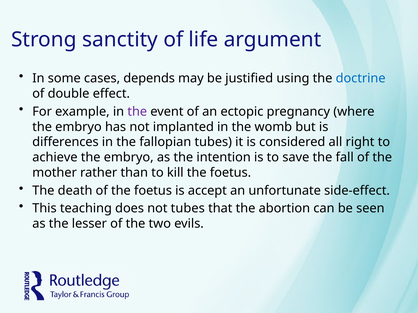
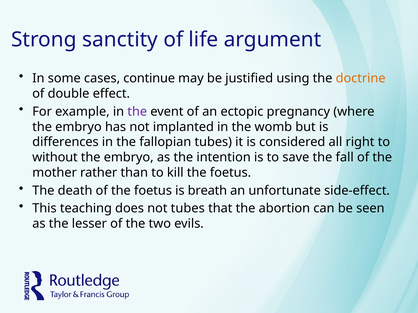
depends: depends -> continue (149, 79)
doctrine colour: blue -> orange (361, 79)
achieve: achieve -> without (55, 158)
accept: accept -> breath (207, 191)
